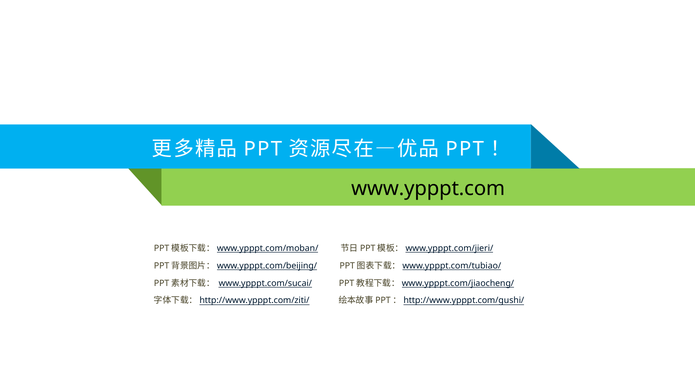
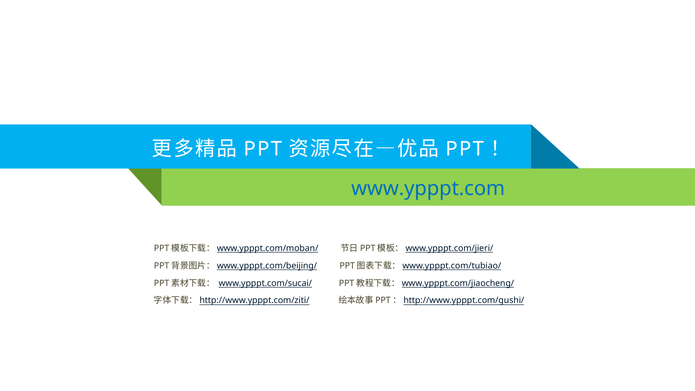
www.ypppt.com colour: black -> blue (428, 188)
